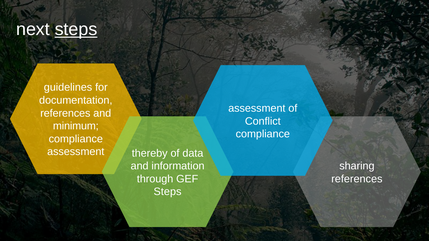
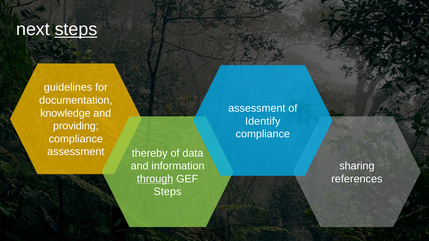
references: references -> knowledge (65, 113)
Conflict: Conflict -> Identify (263, 121)
minimum: minimum -> providing (76, 126)
through underline: none -> present (155, 179)
